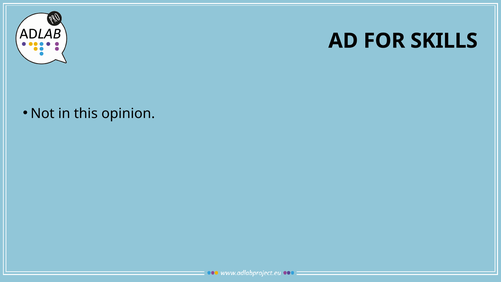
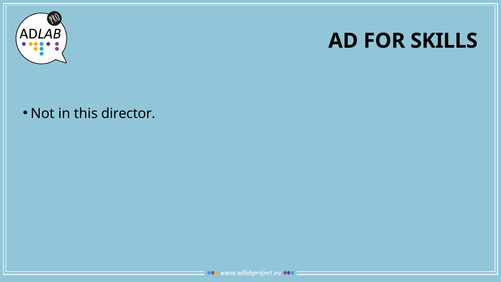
opinion: opinion -> director (128, 113)
